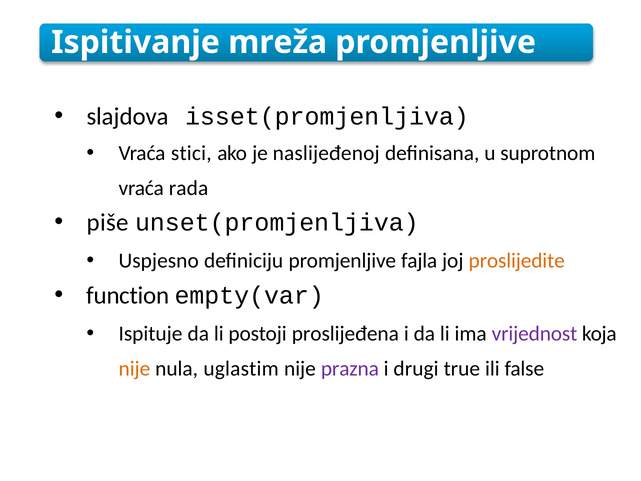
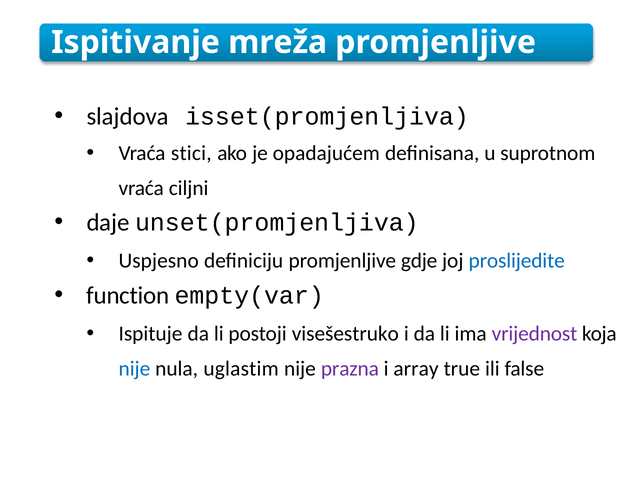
naslijeđenoj: naslijeđenoj -> opadajućem (326, 153)
rada: rada -> ciljni (189, 188)
piše: piše -> daje (108, 222)
fajla: fajla -> gdje (419, 261)
proslijedite colour: orange -> blue (517, 261)
proslijeđena: proslijeđena -> visešestruko (345, 334)
nije colour: orange -> blue (134, 369)
drugi: drugi -> array (416, 369)
